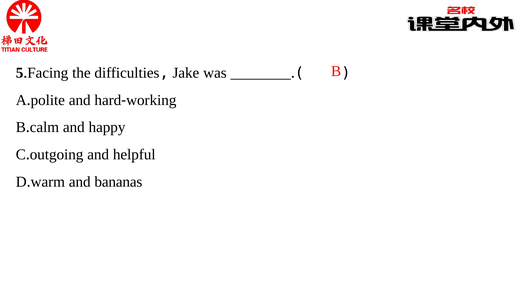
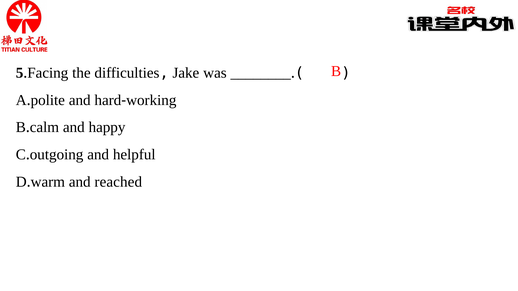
bananas: bananas -> reached (118, 182)
